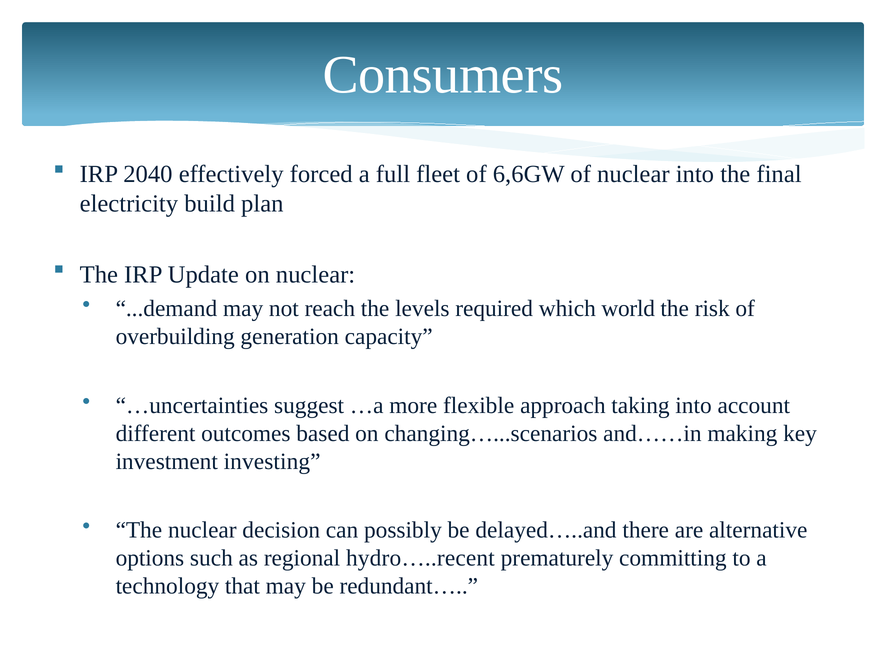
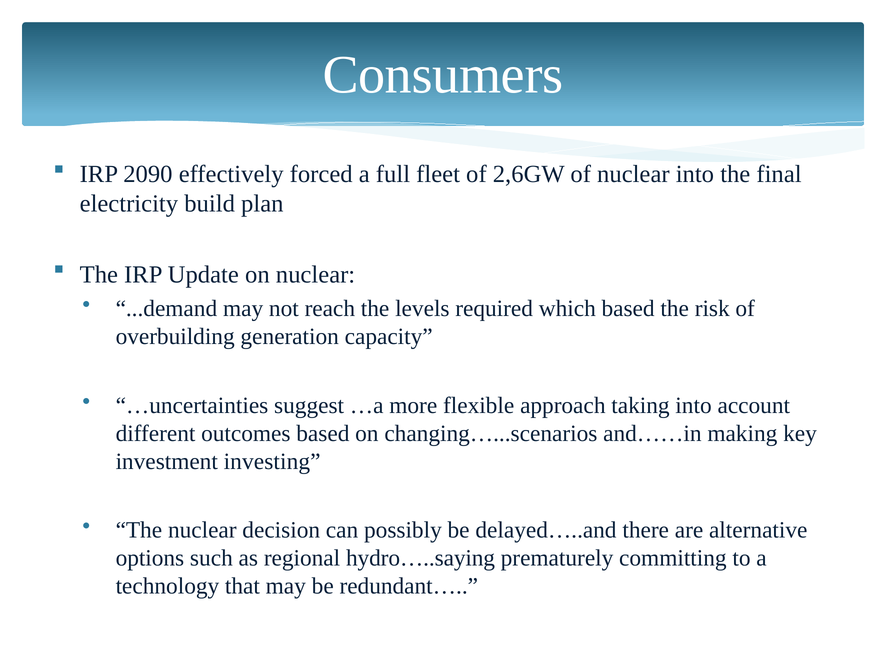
2040: 2040 -> 2090 (148, 174)
6,6GW: 6,6GW -> 2,6GW (529, 174)
which world: world -> based (628, 309)
hydro…..recent: hydro…..recent -> hydro…..saying (421, 559)
